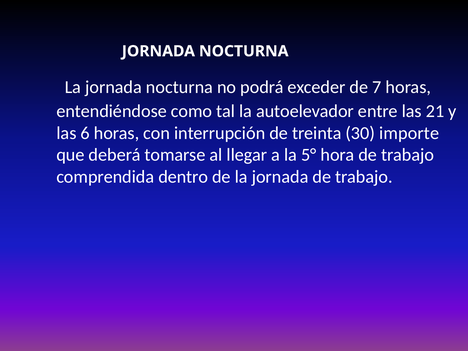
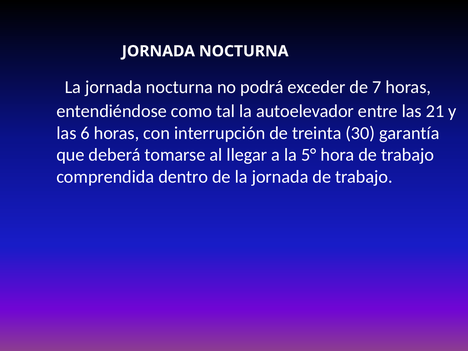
importe: importe -> garantía (409, 133)
